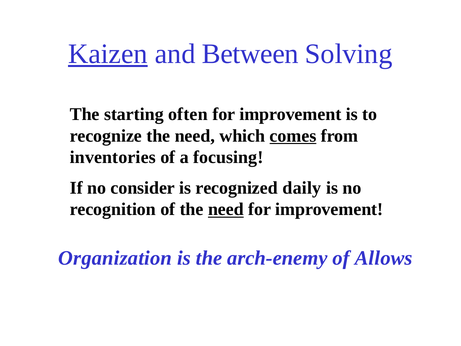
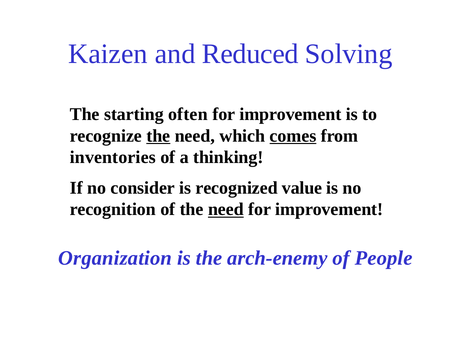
Kaizen underline: present -> none (108, 54)
Between: Between -> Reduced (250, 54)
the underline: none -> present (158, 136)
focusing: focusing -> thinking (228, 157)
daily: daily -> value (302, 188)
Allows: Allows -> People (384, 258)
